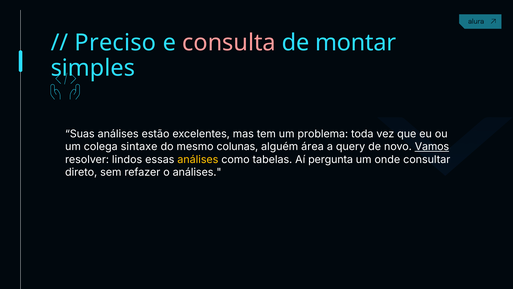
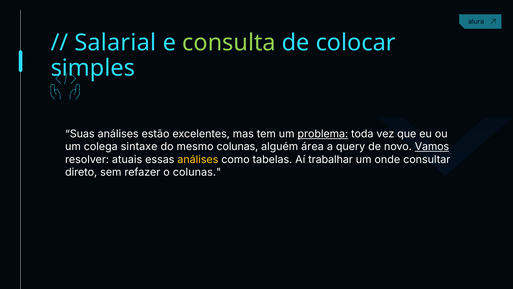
Preciso: Preciso -> Salarial (115, 43)
consulta colour: pink -> light green (229, 43)
montar: montar -> colocar (356, 43)
problema underline: none -> present (323, 134)
lindos: lindos -> atuais (127, 159)
pergunta: pergunta -> trabalhar (331, 159)
o análises: análises -> colunas (197, 172)
